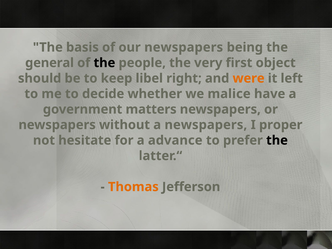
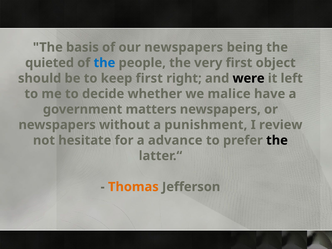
general: general -> quieted (50, 63)
the colour: black -> blue (104, 63)
keep libel: libel -> first (149, 78)
were colour: orange -> black (249, 78)
a newspapers: newspapers -> punishment (206, 125)
proper: proper -> review (281, 125)
